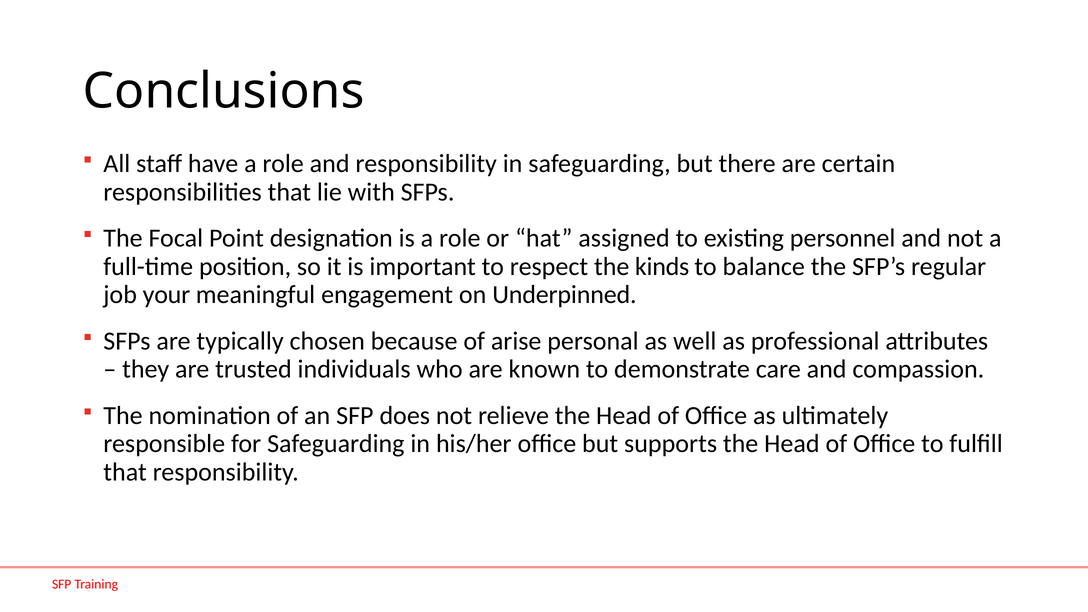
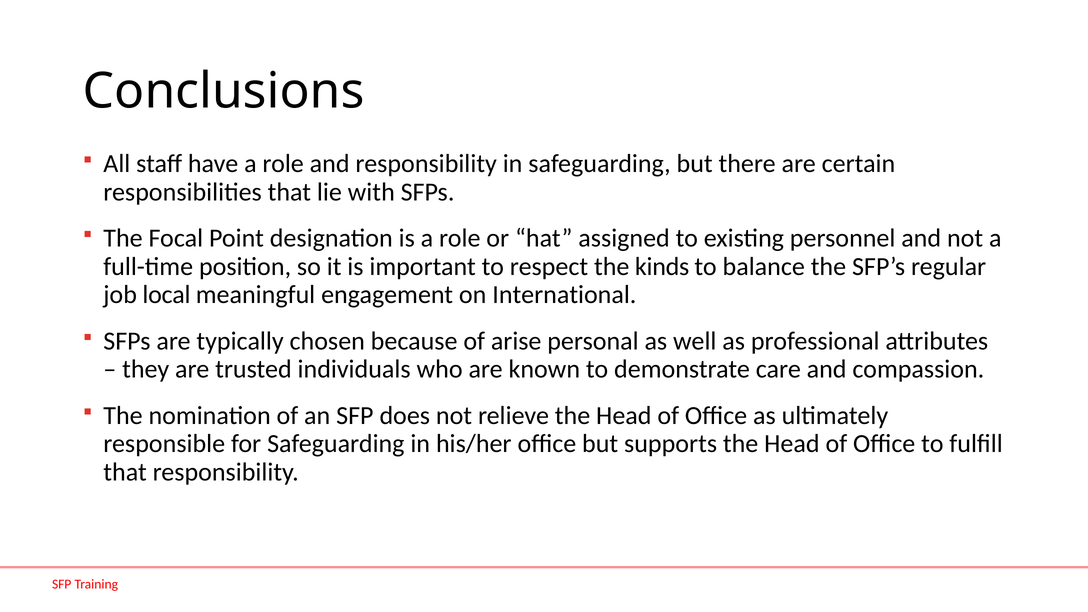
your: your -> local (166, 295)
Underpinned: Underpinned -> International (564, 295)
